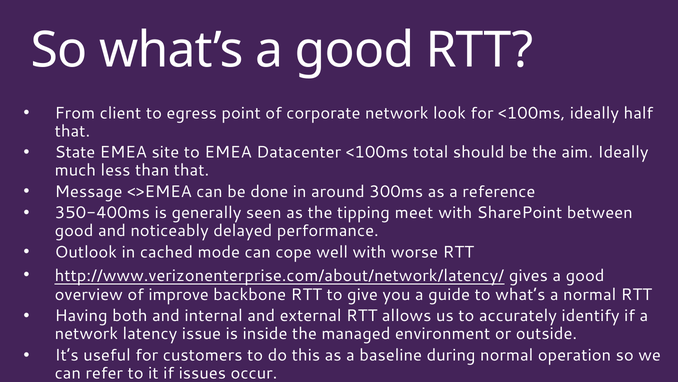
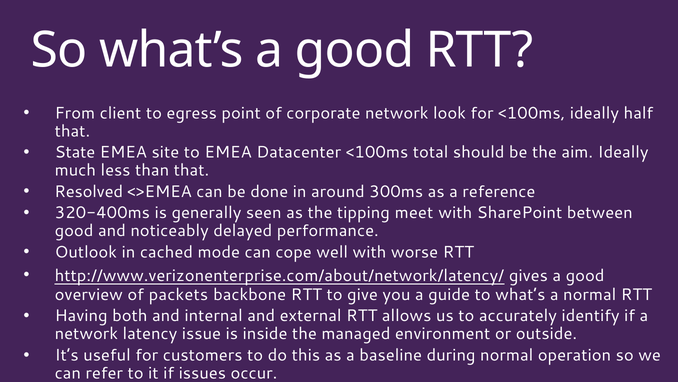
Message: Message -> Resolved (89, 191)
350-400ms: 350-400ms -> 320-400ms (102, 213)
improve: improve -> packets (178, 294)
